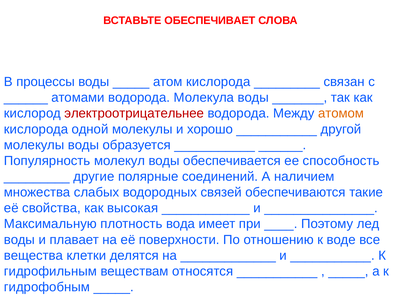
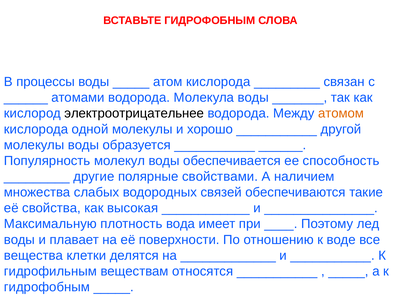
ВСТАВЬТЕ ОБЕСПЕЧИВАЕТ: ОБЕСПЕЧИВАЕТ -> ГИДРОФОБНЫМ (210, 21)
электроотрицательнее colour: red -> black (134, 113)
соединений: соединений -> свойствами (220, 177)
